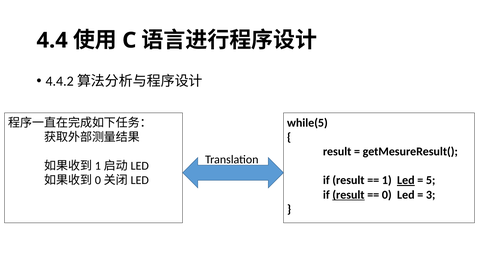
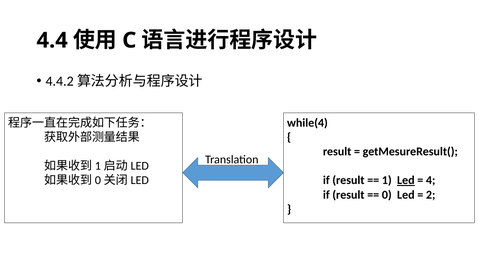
while(5: while(5 -> while(4 (307, 122)
5: 5 -> 4 (431, 180)
result underline: present -> none (348, 194)
3: 3 -> 2 (431, 194)
